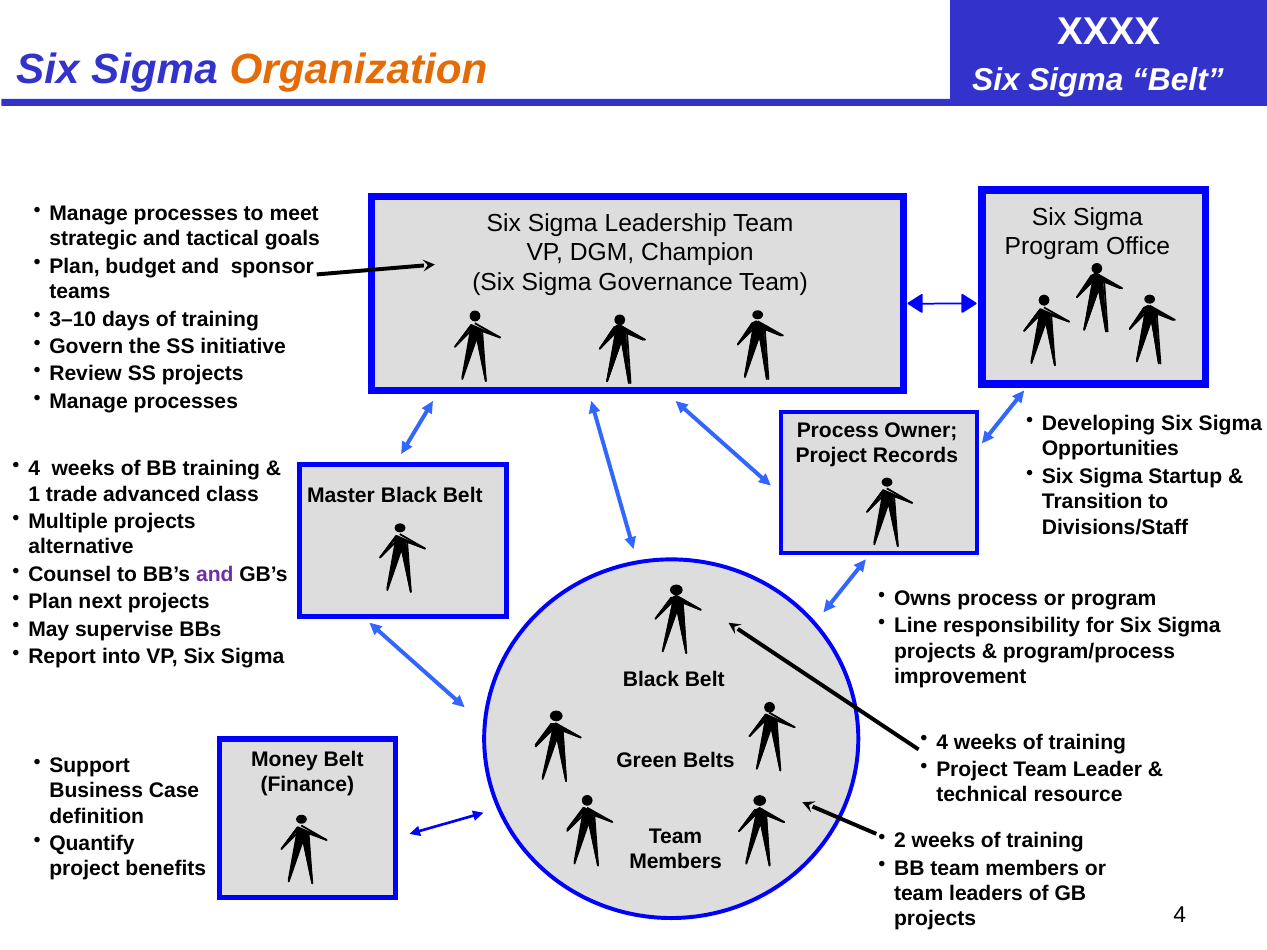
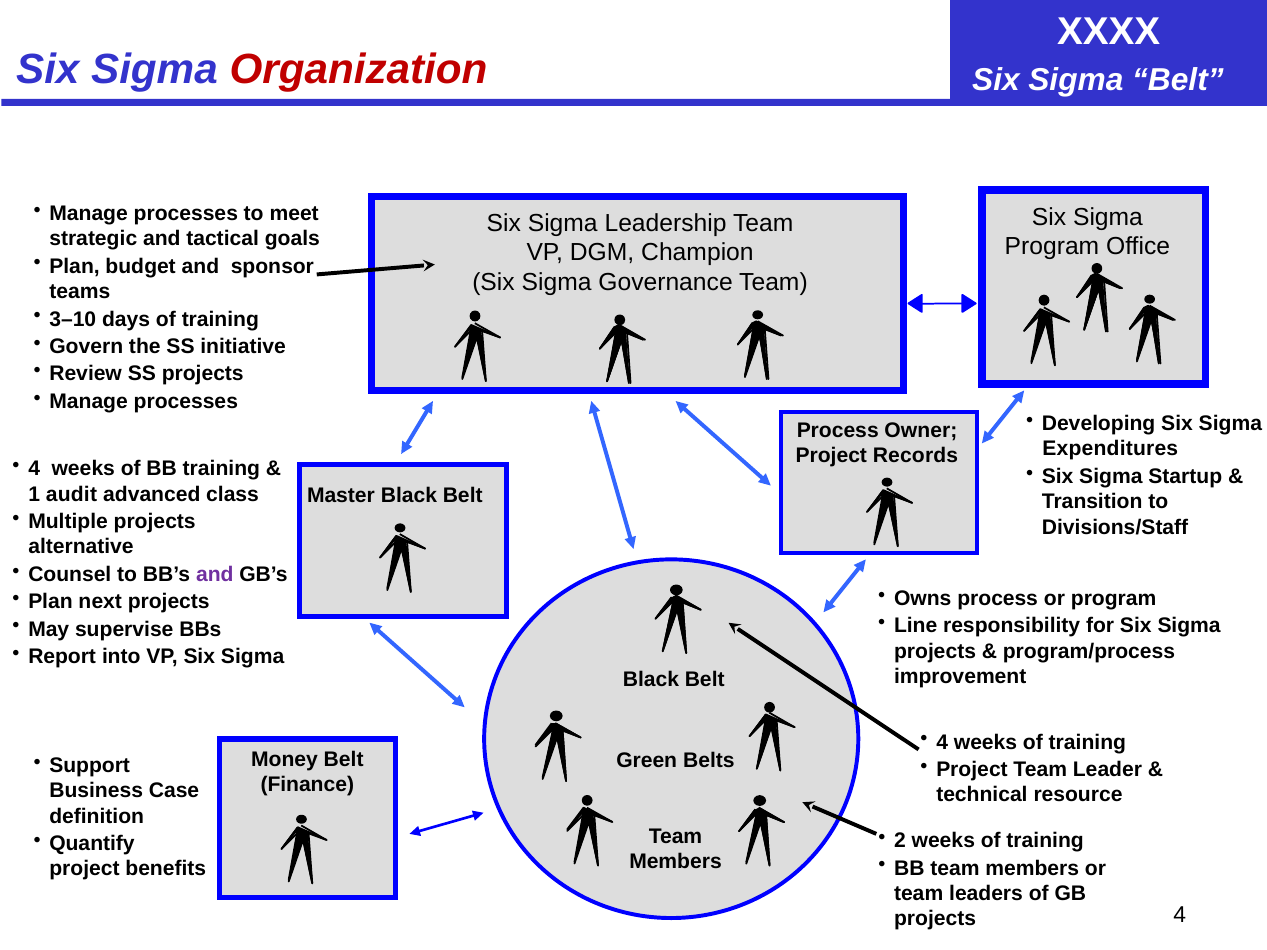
Organization colour: orange -> red (359, 69)
Opportunities: Opportunities -> Expenditures (1110, 449)
trade: trade -> audit (71, 494)
